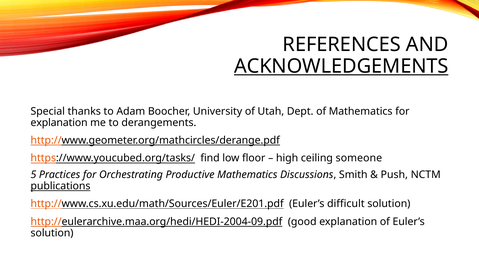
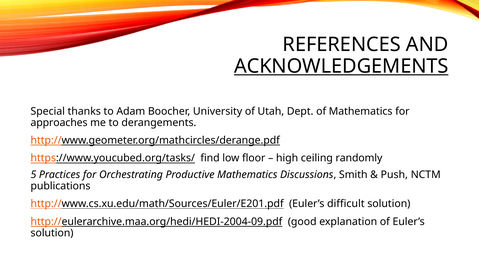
explanation: explanation -> approaches (59, 122)
someone: someone -> randomly (359, 158)
publications underline: present -> none (61, 186)
